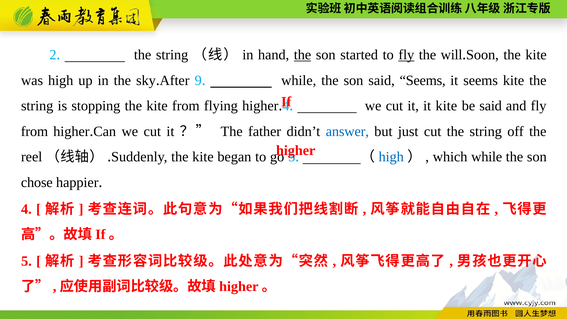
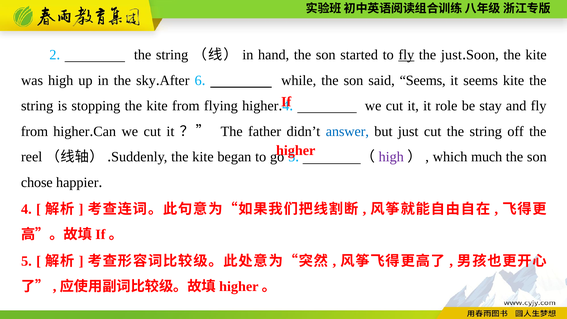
the underline: present -> none (303, 55)
the will: will -> just (451, 55)
9: 9 -> 6 (198, 80)
it kite: kite -> role (446, 106)
be said: said -> stay (491, 106)
high colour: blue -> purple (391, 157)
which while: while -> much (487, 157)
